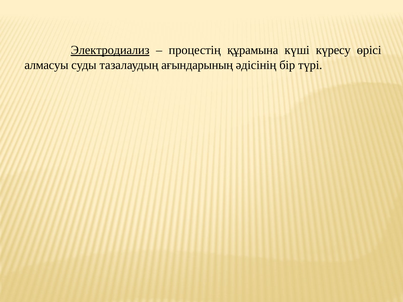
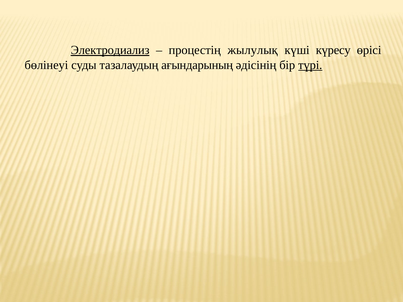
құрамына: құрамына -> жылулық (253, 50)
алмасуы: алмасуы -> бөлінеуі (46, 65)
түрі underline: none -> present (310, 65)
